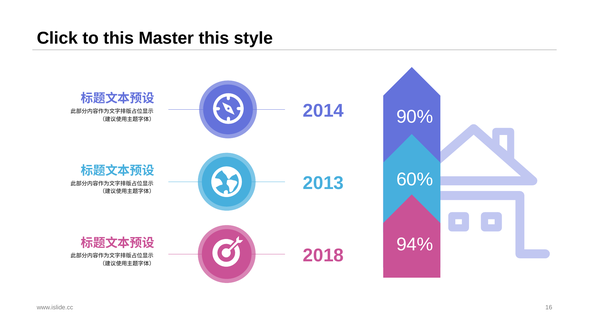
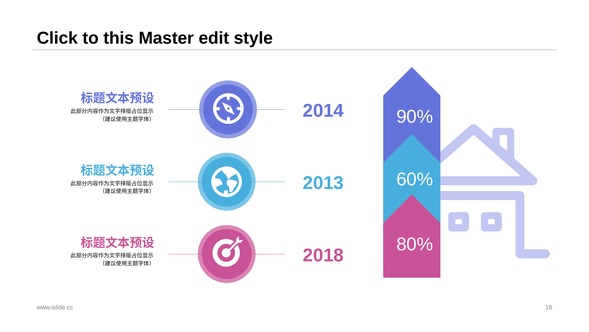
Master this: this -> edit (214, 38)
94%: 94% -> 80% (415, 244)
